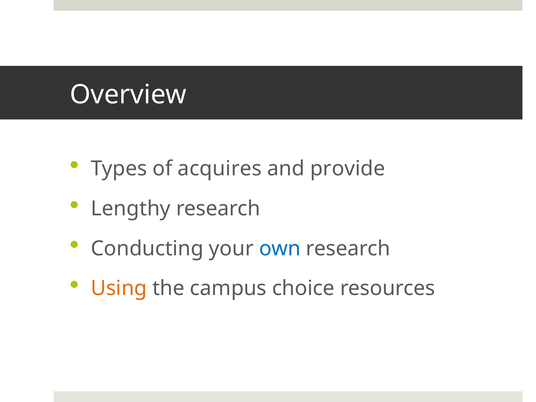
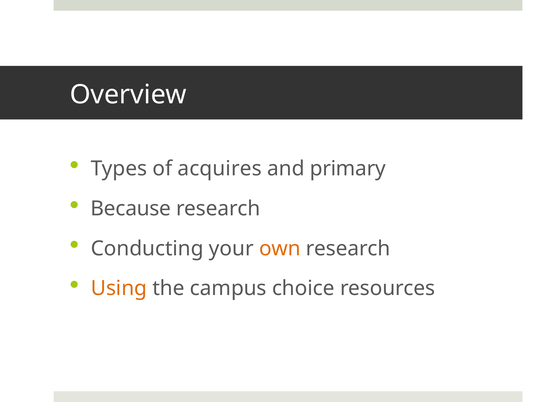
provide: provide -> primary (348, 169)
Lengthy: Lengthy -> Because (131, 209)
own colour: blue -> orange (280, 248)
